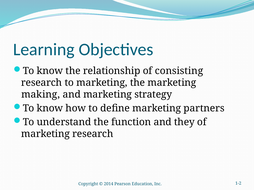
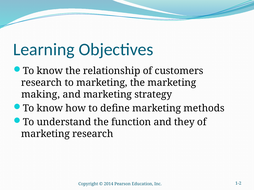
consisting: consisting -> customers (179, 71)
partners: partners -> methods (204, 109)
